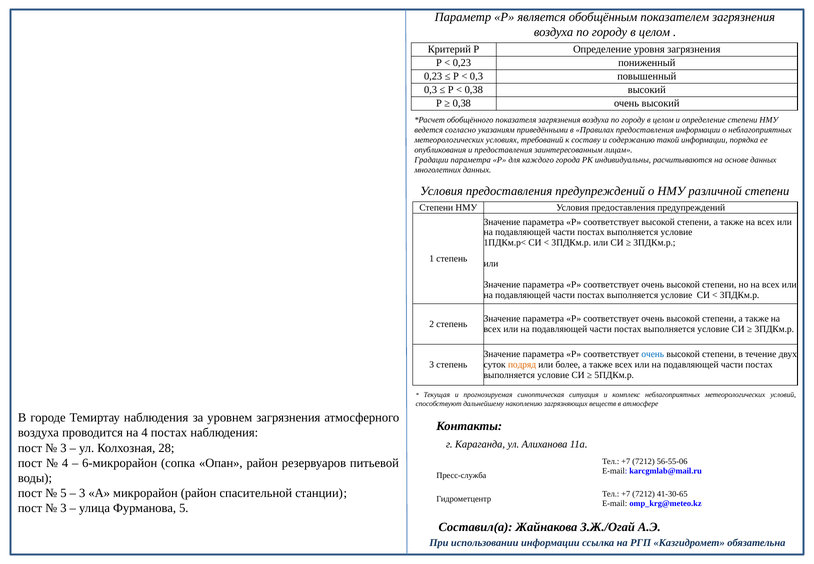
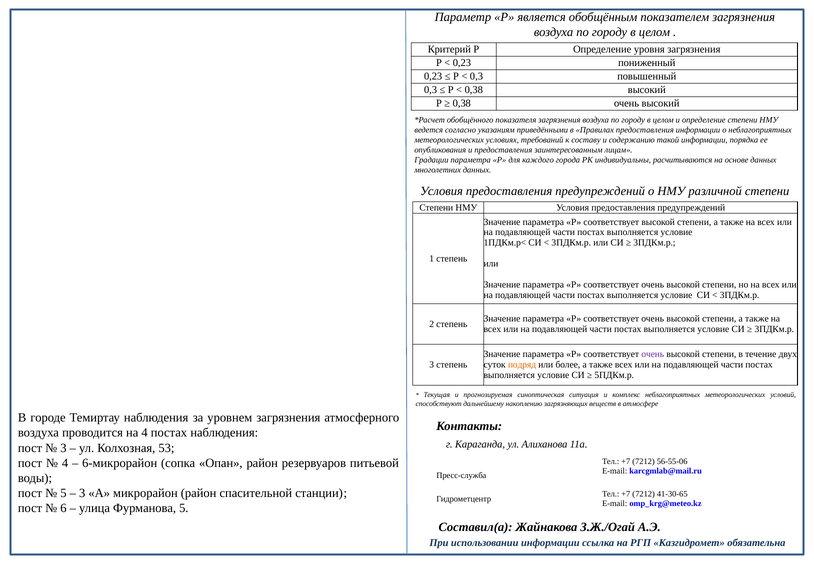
очень colour: blue -> purple (653, 354)
28: 28 -> 53 (166, 448)
3: 3 -> 6 (63, 508)
